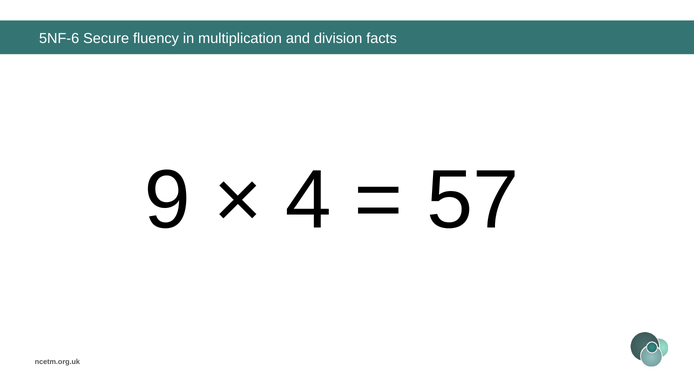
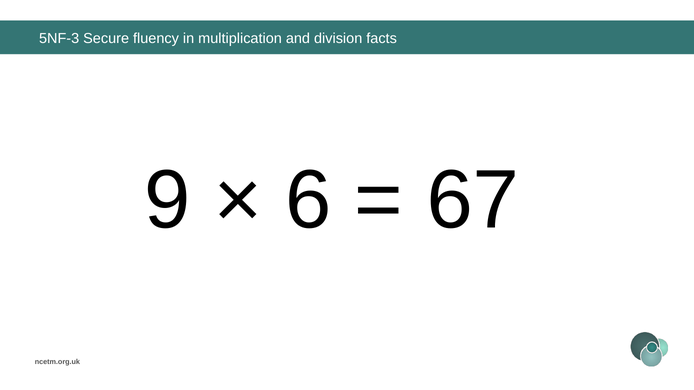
5NF-6: 5NF-6 -> 5NF-3 (59, 39)
4: 4 -> 6 (308, 200)
57: 57 -> 67 (473, 200)
